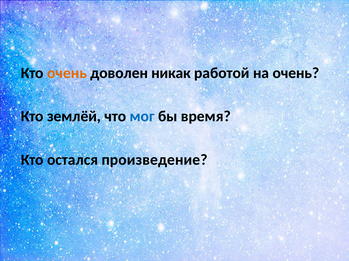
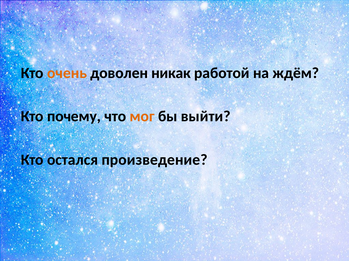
на очень: очень -> ждём (296, 73)
землёй: землёй -> почему (74, 117)
мог colour: blue -> orange (142, 117)
время: время -> выйти (206, 117)
